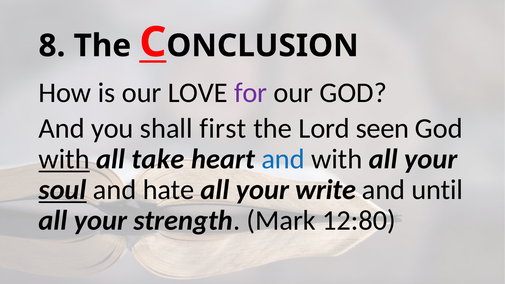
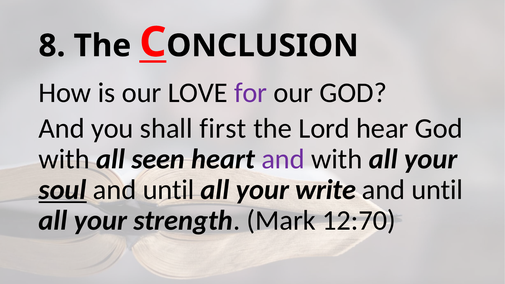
seen: seen -> hear (382, 129)
with underline: present -> none (64, 159)
take: take -> seen (158, 159)
and colour: blue -> purple (283, 159)
hate: hate -> until (169, 190)
12:80: 12:80 -> 12:70 (359, 221)
